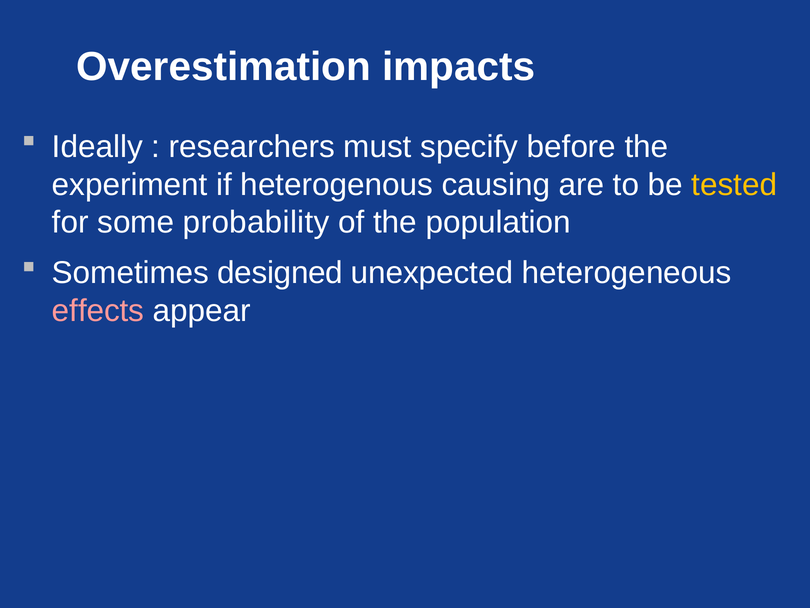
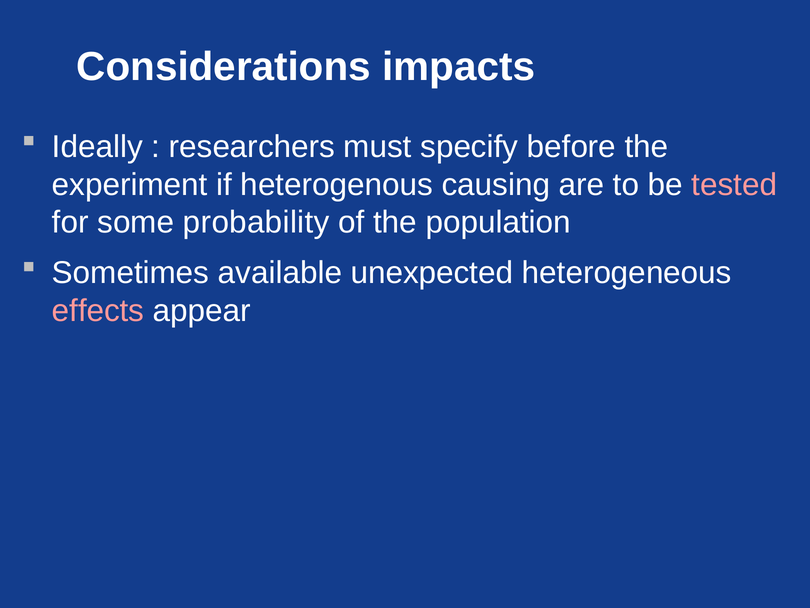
Overestimation: Overestimation -> Considerations (224, 67)
tested colour: yellow -> pink (734, 184)
designed: designed -> available (280, 273)
